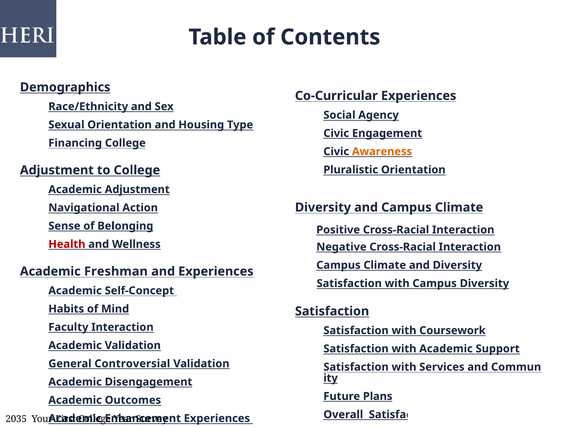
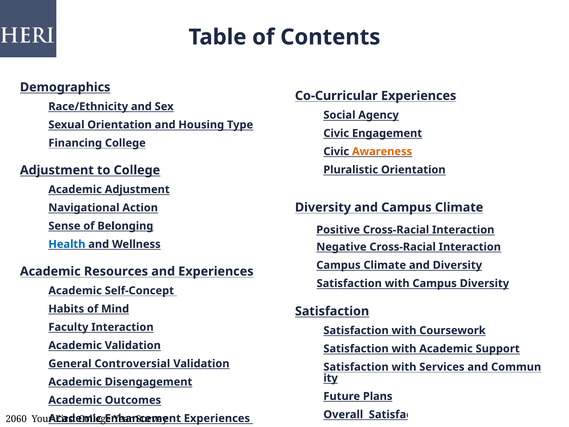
Health colour: red -> blue (67, 244)
Freshman: Freshman -> Resources (116, 271)
2035: 2035 -> 2060 (16, 419)
